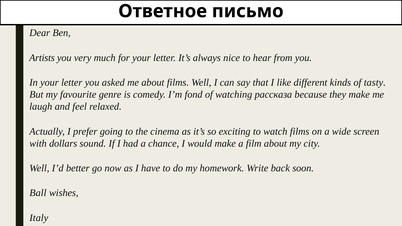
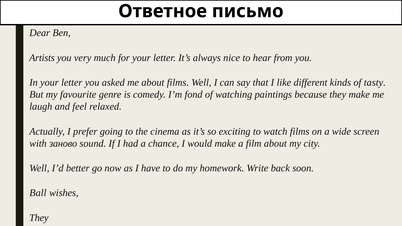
рассказа: рассказа -> paintings (273, 95)
dollars: dollars -> заново (63, 144)
Italy: Italy -> They (39, 218)
